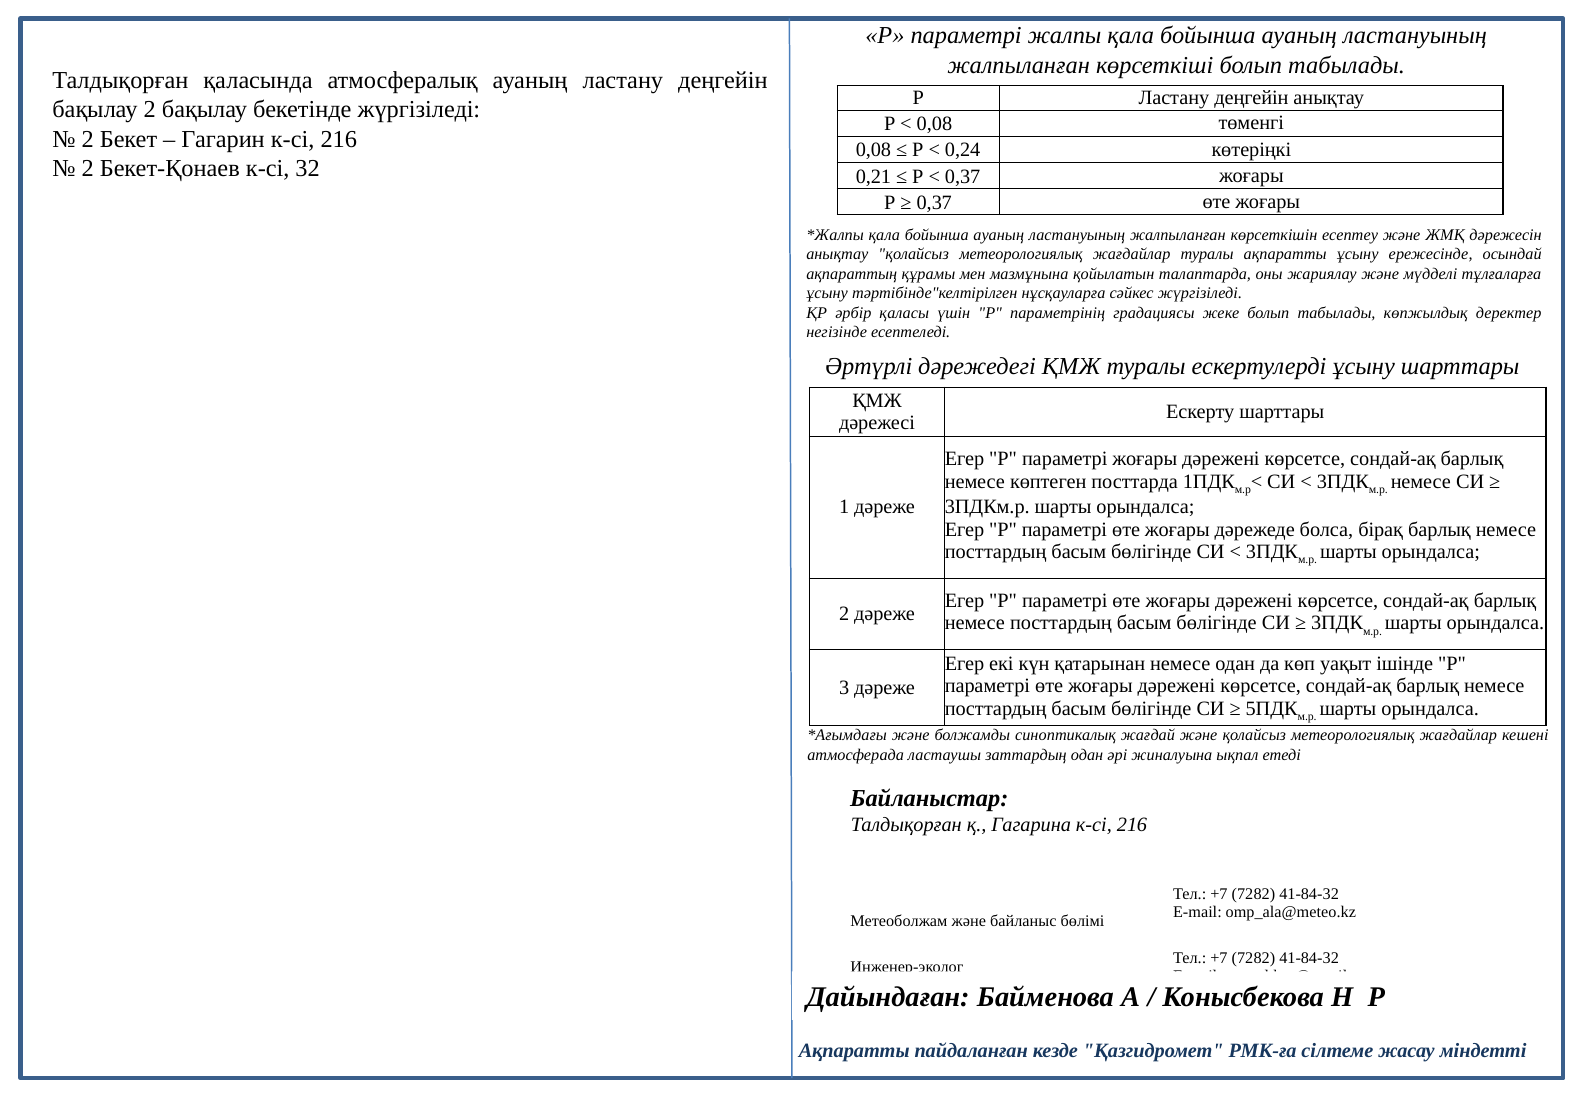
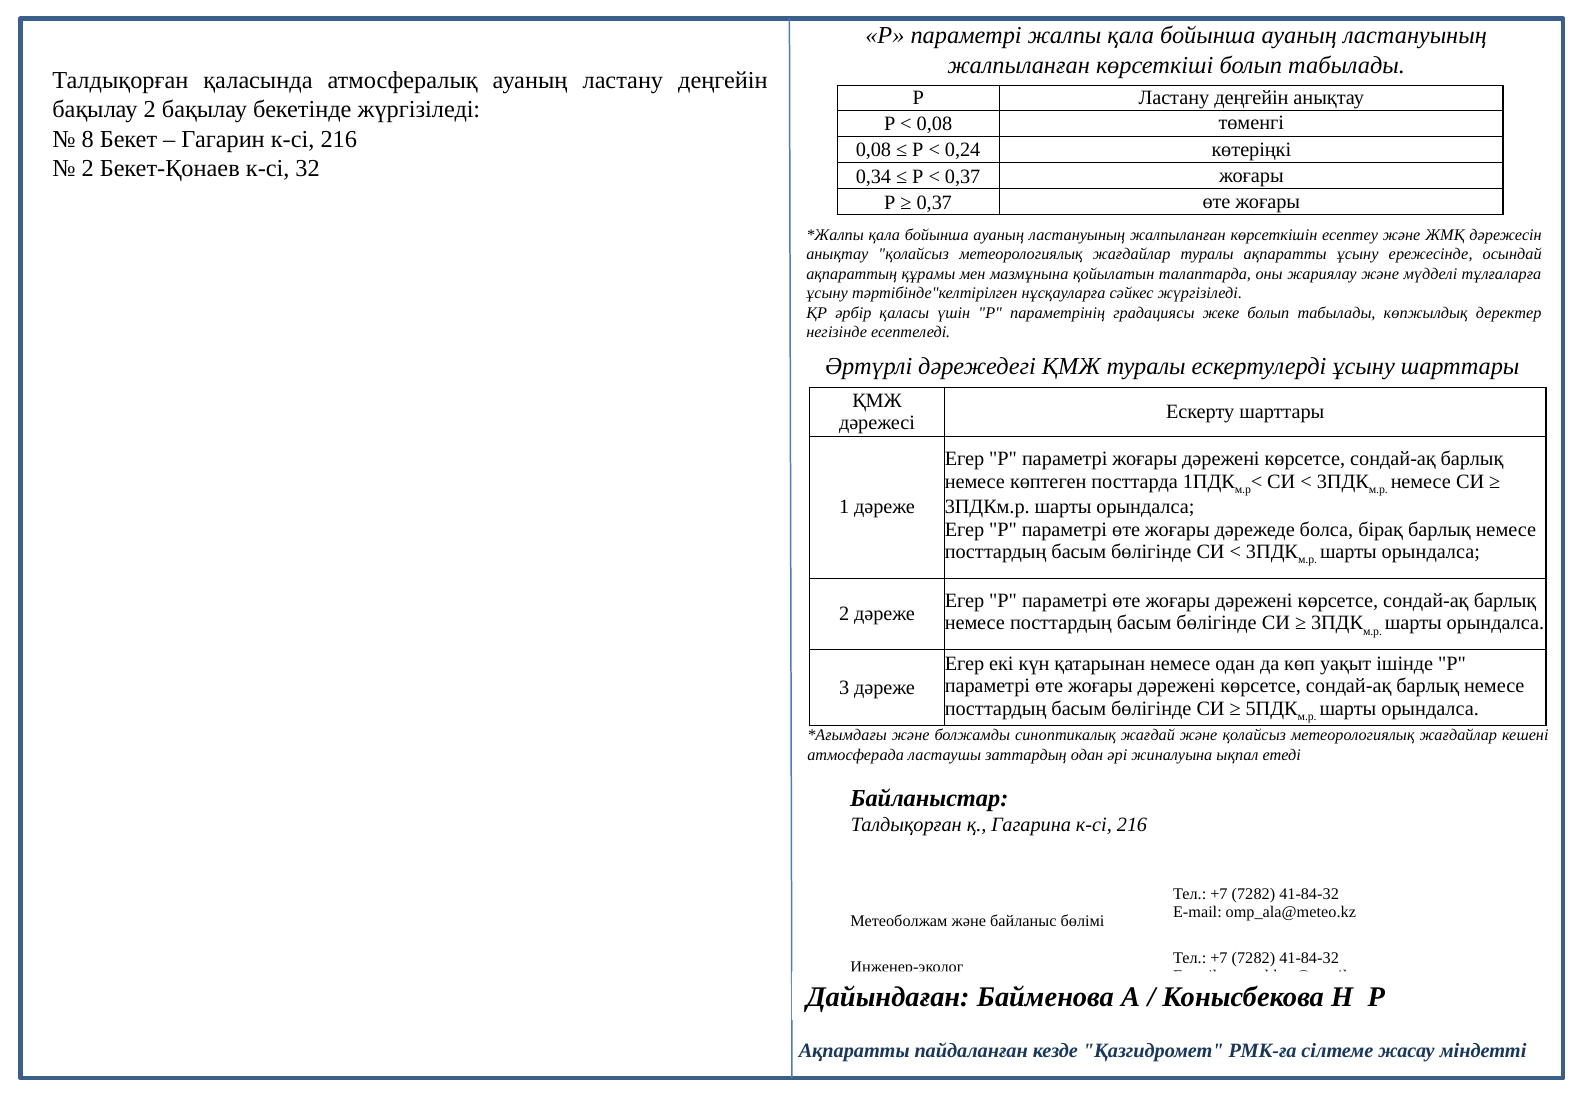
2: 2 -> 8 (88, 139)
0,21: 0,21 -> 0,34 (873, 176)
